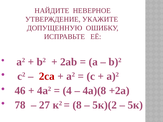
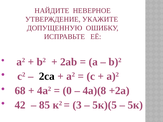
2са colour: red -> black (47, 76)
46: 46 -> 68 (20, 91)
4: 4 -> 0 (67, 91)
78: 78 -> 42 (20, 105)
27: 27 -> 85 (45, 105)
8: 8 -> 3 (77, 105)
5к)(2: 5к)(2 -> 5к)(5 (105, 105)
